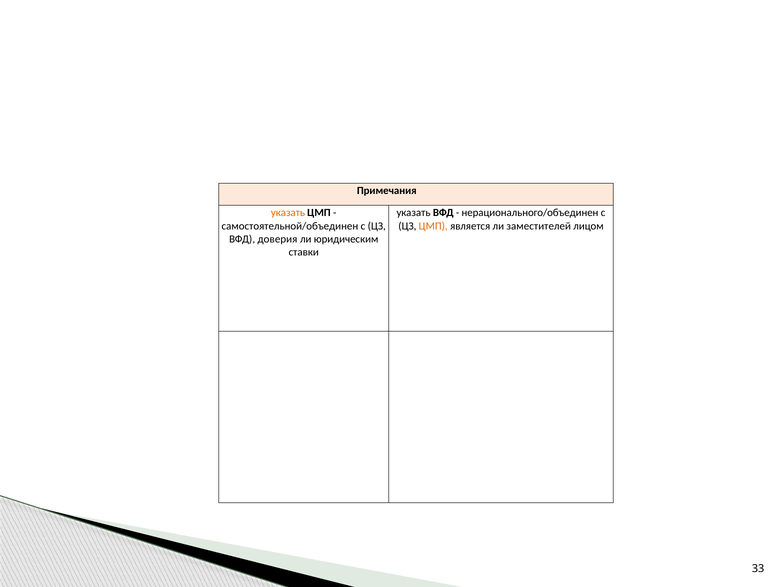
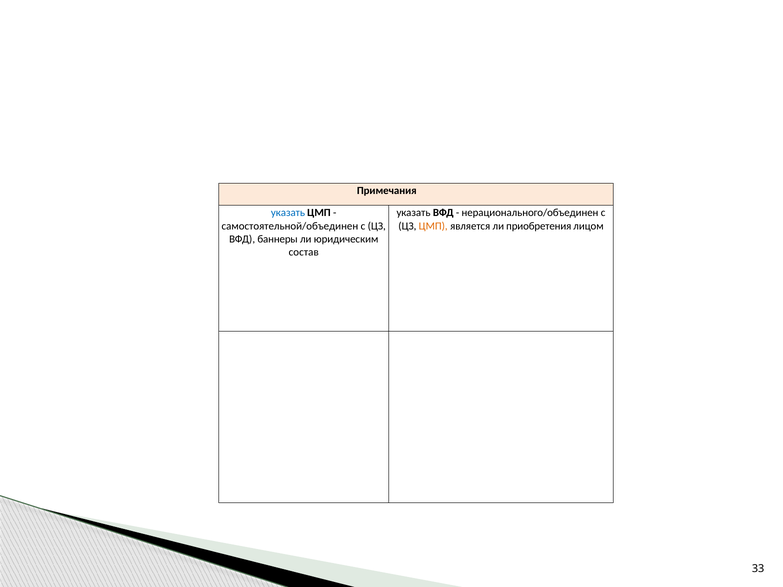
указать colour: orange -> blue (288, 213)
заместителей: заместителей -> приобретения (539, 226)
доверия: доверия -> баннеры (278, 239)
ставки: ставки -> состав (304, 252)
